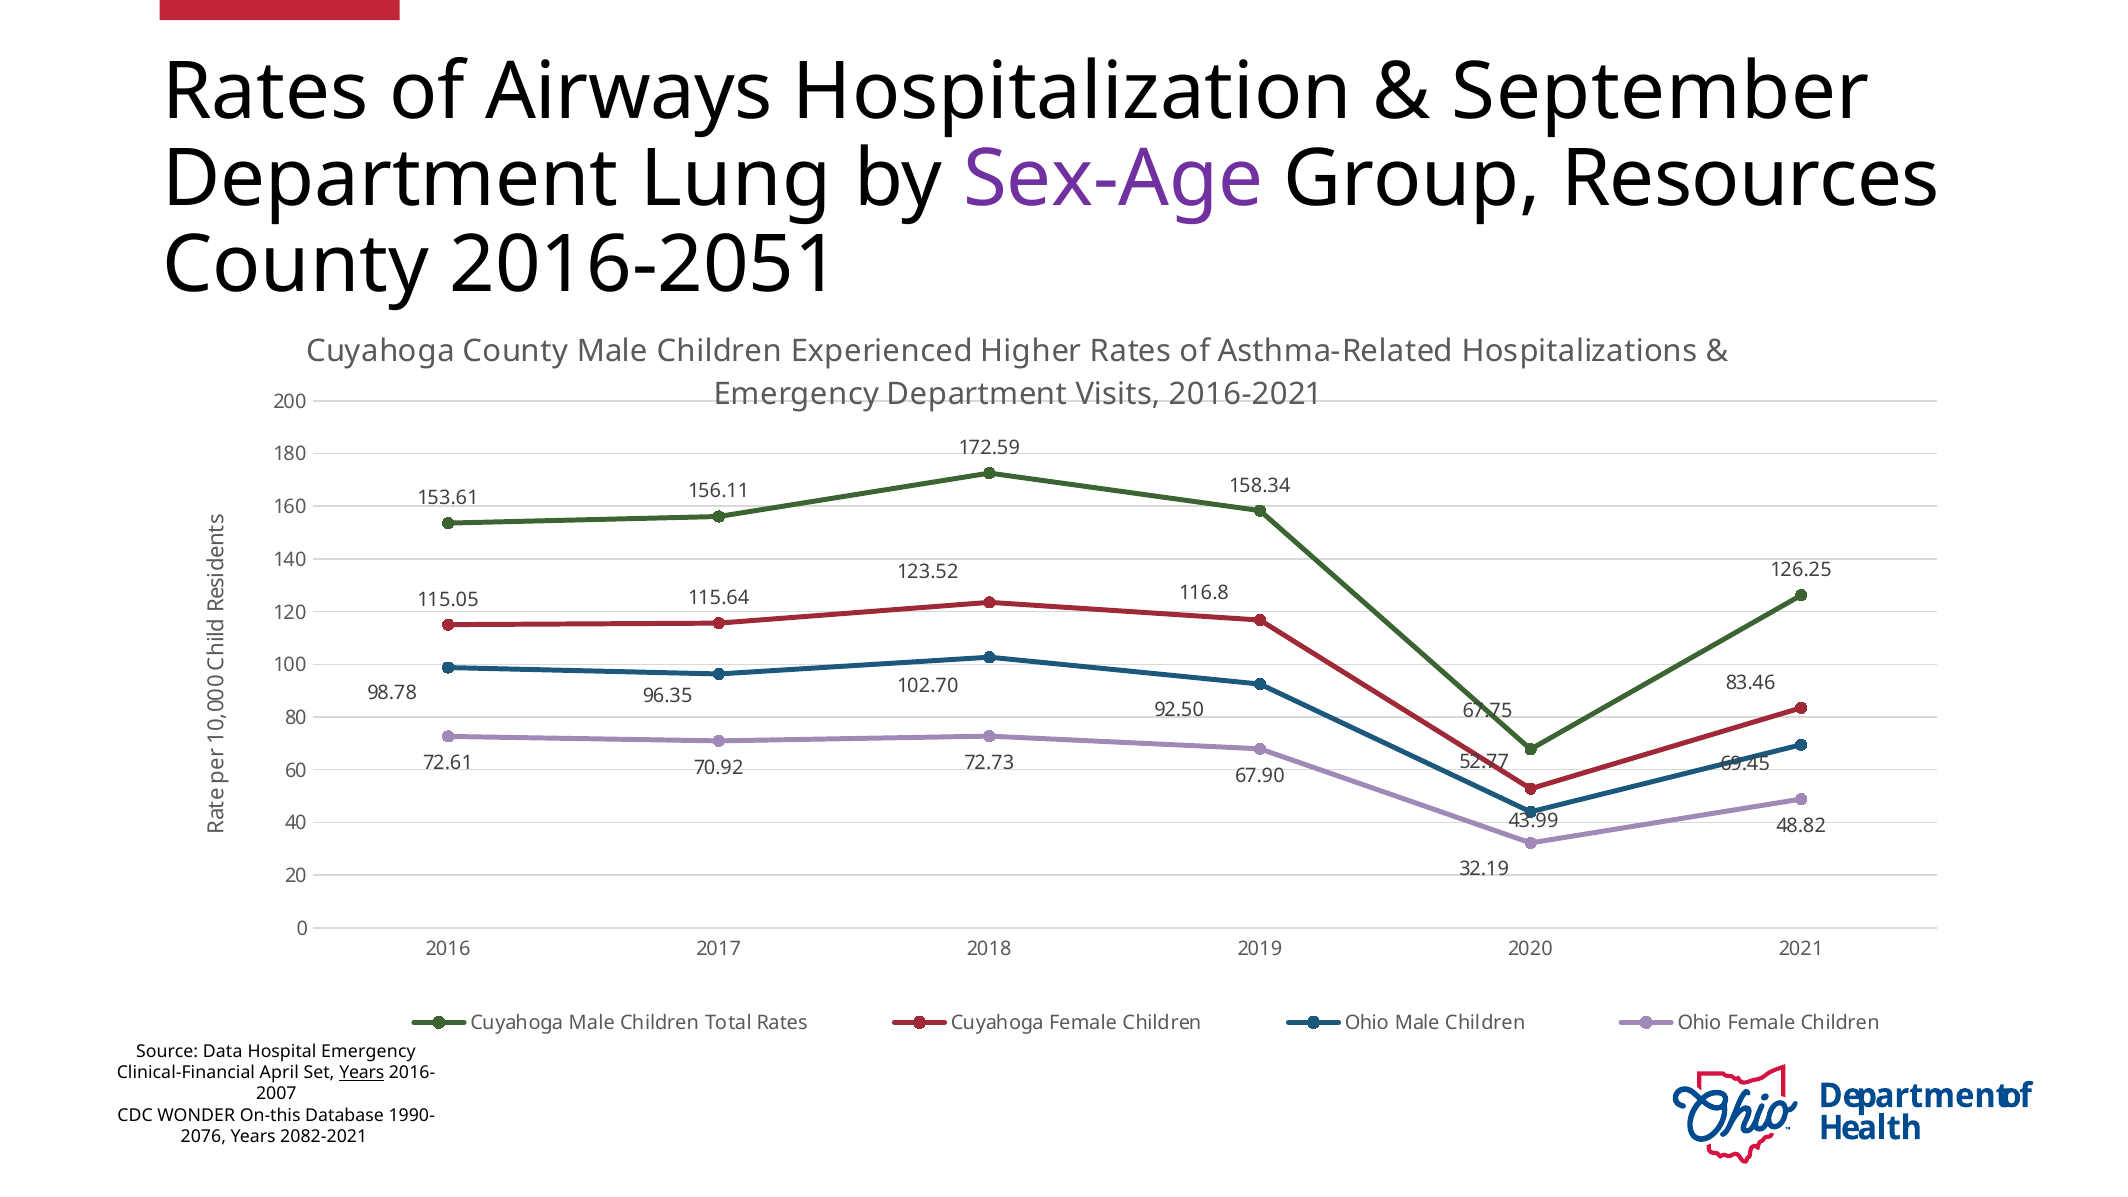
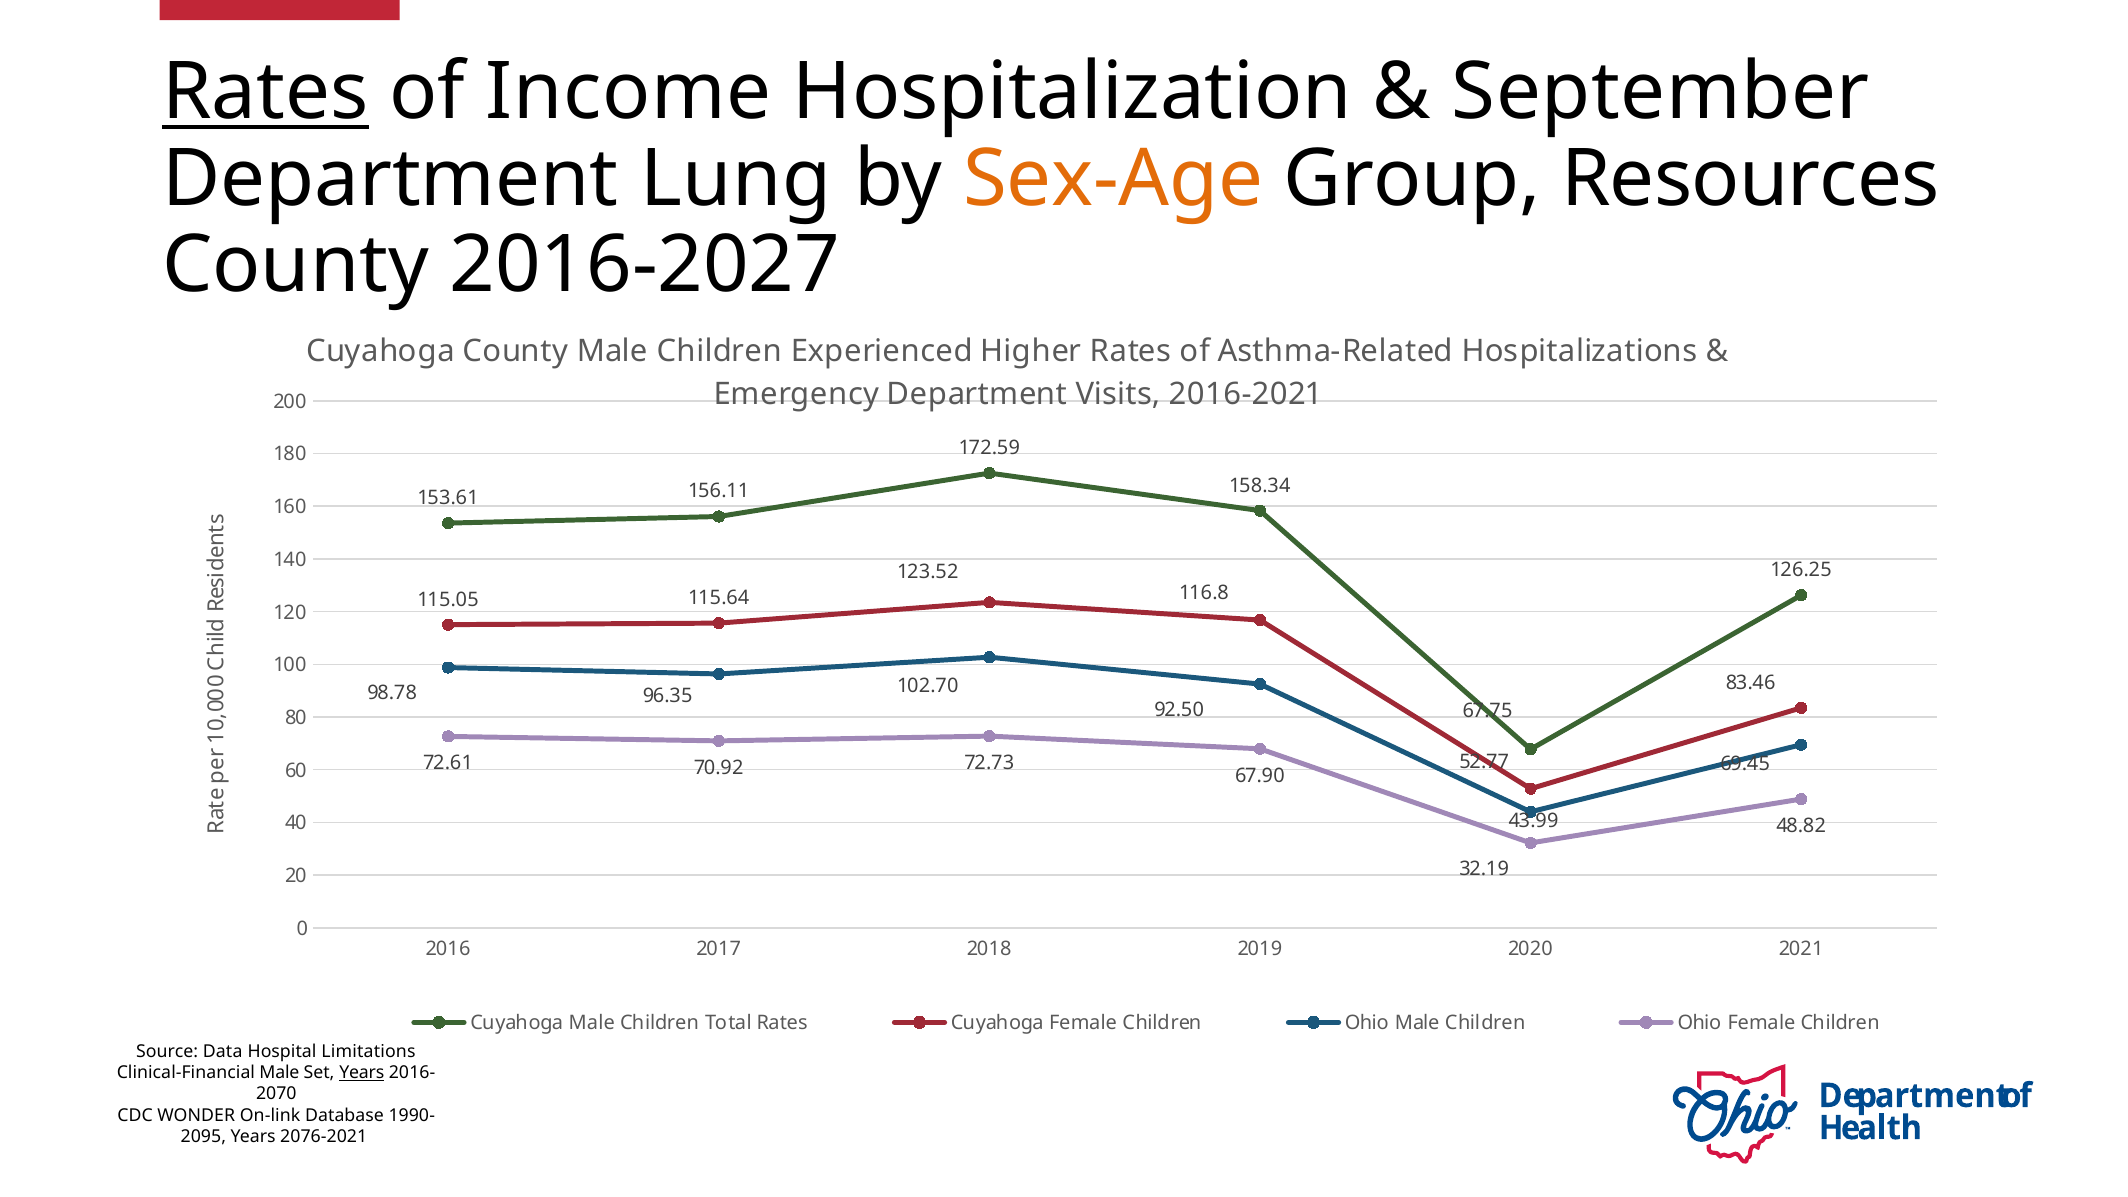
Rates underline: none -> present (265, 93)
Airways: Airways -> Income (629, 93)
Sex-Age colour: purple -> orange (1113, 179)
2016-2051: 2016-2051 -> 2016-2027 (645, 265)
Hospital Emergency: Emergency -> Limitations (368, 1052)
Clinical-Financial April: April -> Male (279, 1073)
2007: 2007 -> 2070 (276, 1094)
On-this: On-this -> On-link (270, 1115)
2076: 2076 -> 2095 (203, 1137)
2082-2021: 2082-2021 -> 2076-2021 (324, 1137)
